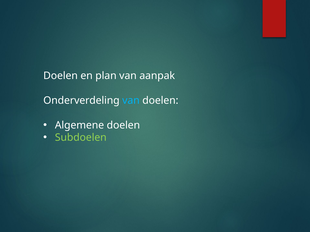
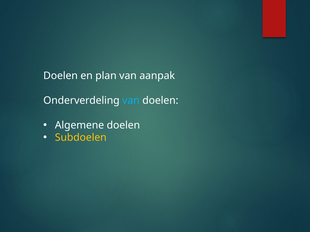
Subdoelen colour: light green -> yellow (81, 138)
